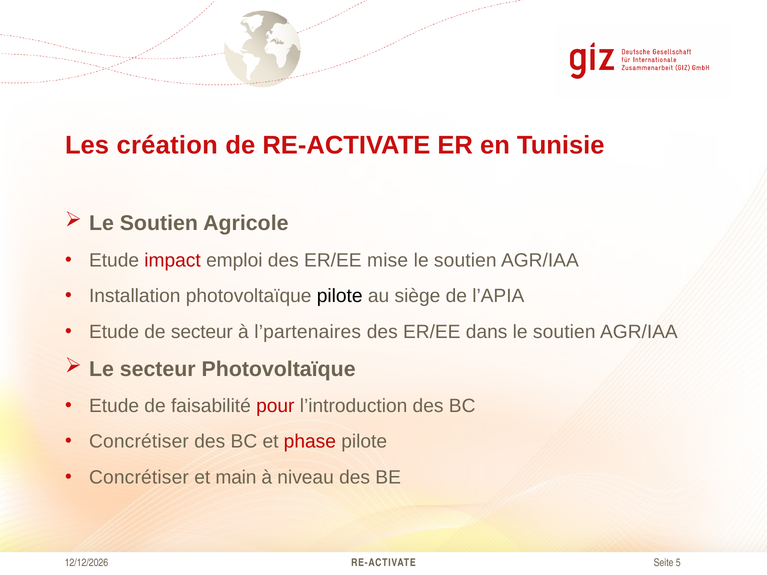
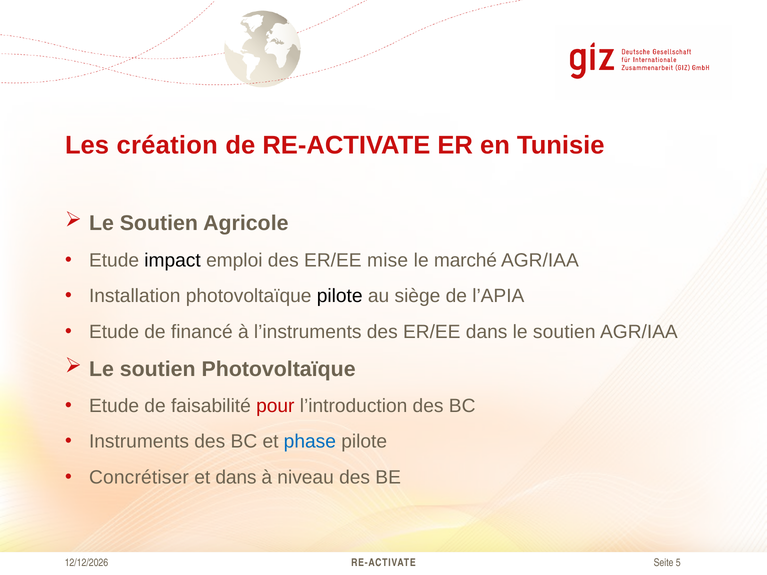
impact colour: red -> black (173, 260)
soutien: soutien -> marché (465, 260)
de secteur: secteur -> financé (202, 332)
l’partenaires: l’partenaires -> l’instruments (308, 332)
secteur: secteur -> soutien (158, 369)
Concrétiser: Concrétiser -> Instruments (139, 442)
phase colour: red -> blue (310, 442)
et main: main -> dans (236, 478)
